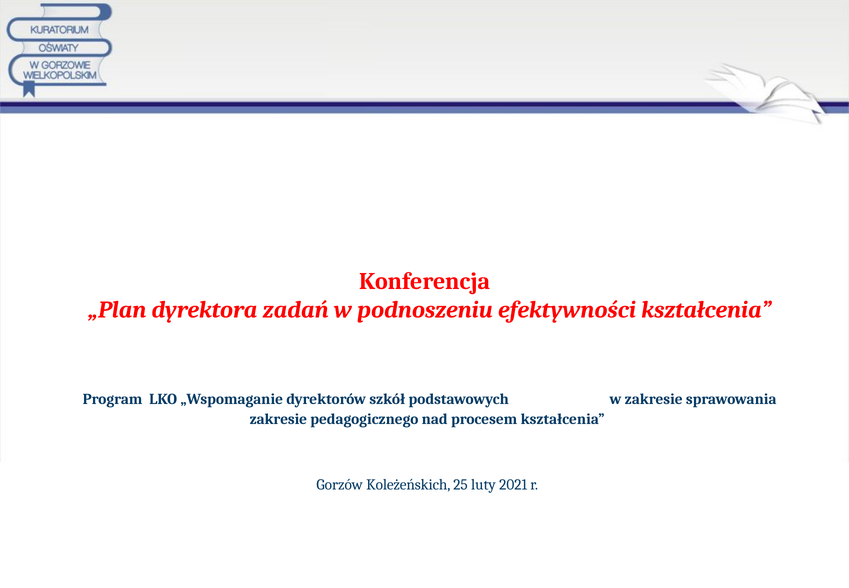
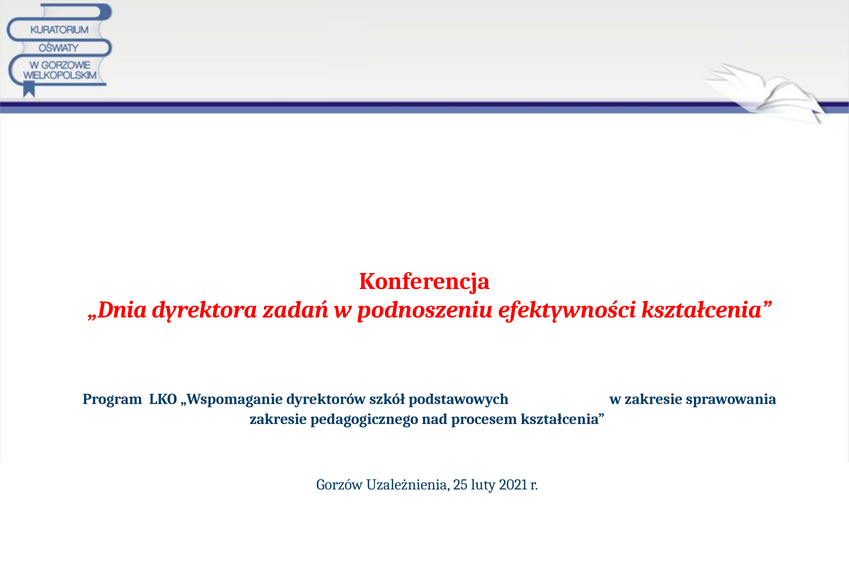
„Plan: „Plan -> „Dnia (117, 310)
Koleżeńskich: Koleżeńskich -> Uzależnienia (408, 484)
